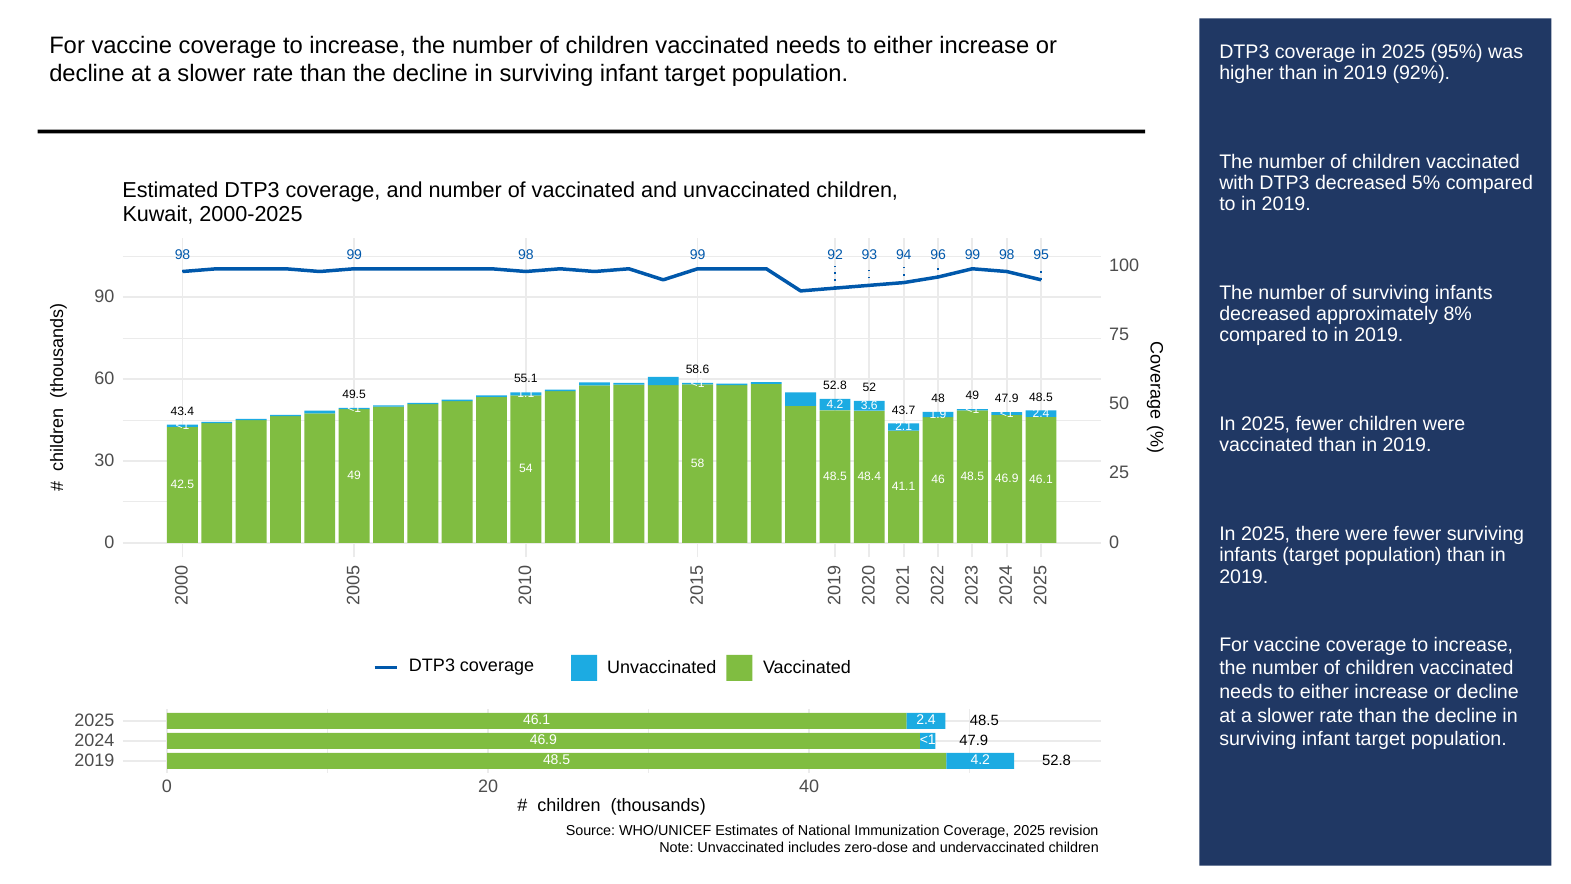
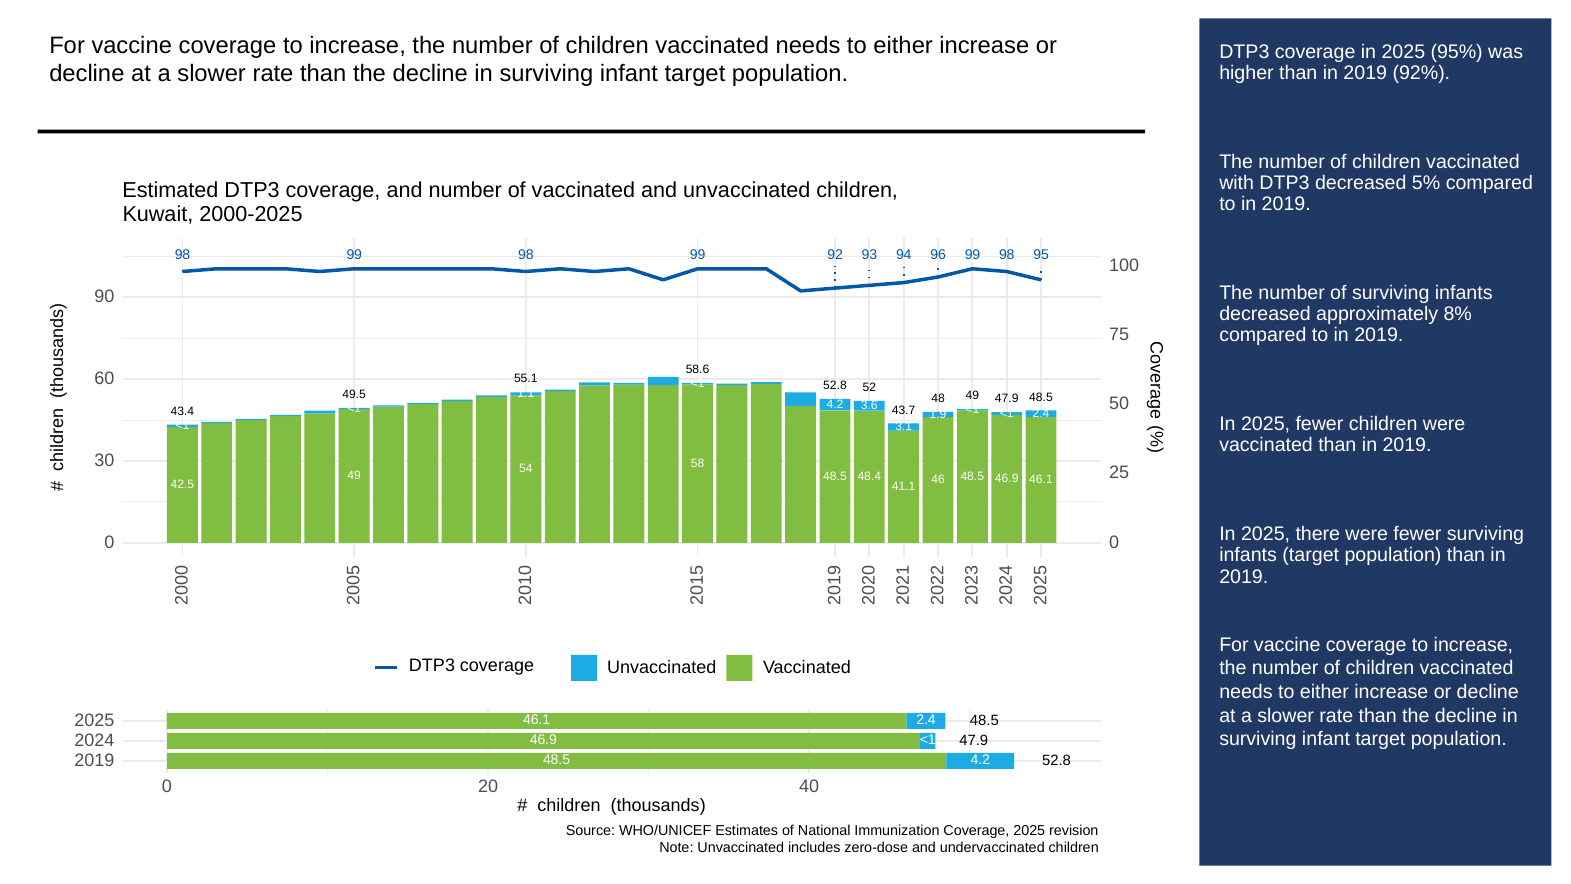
2.1: 2.1 -> 3.1 (904, 427)
